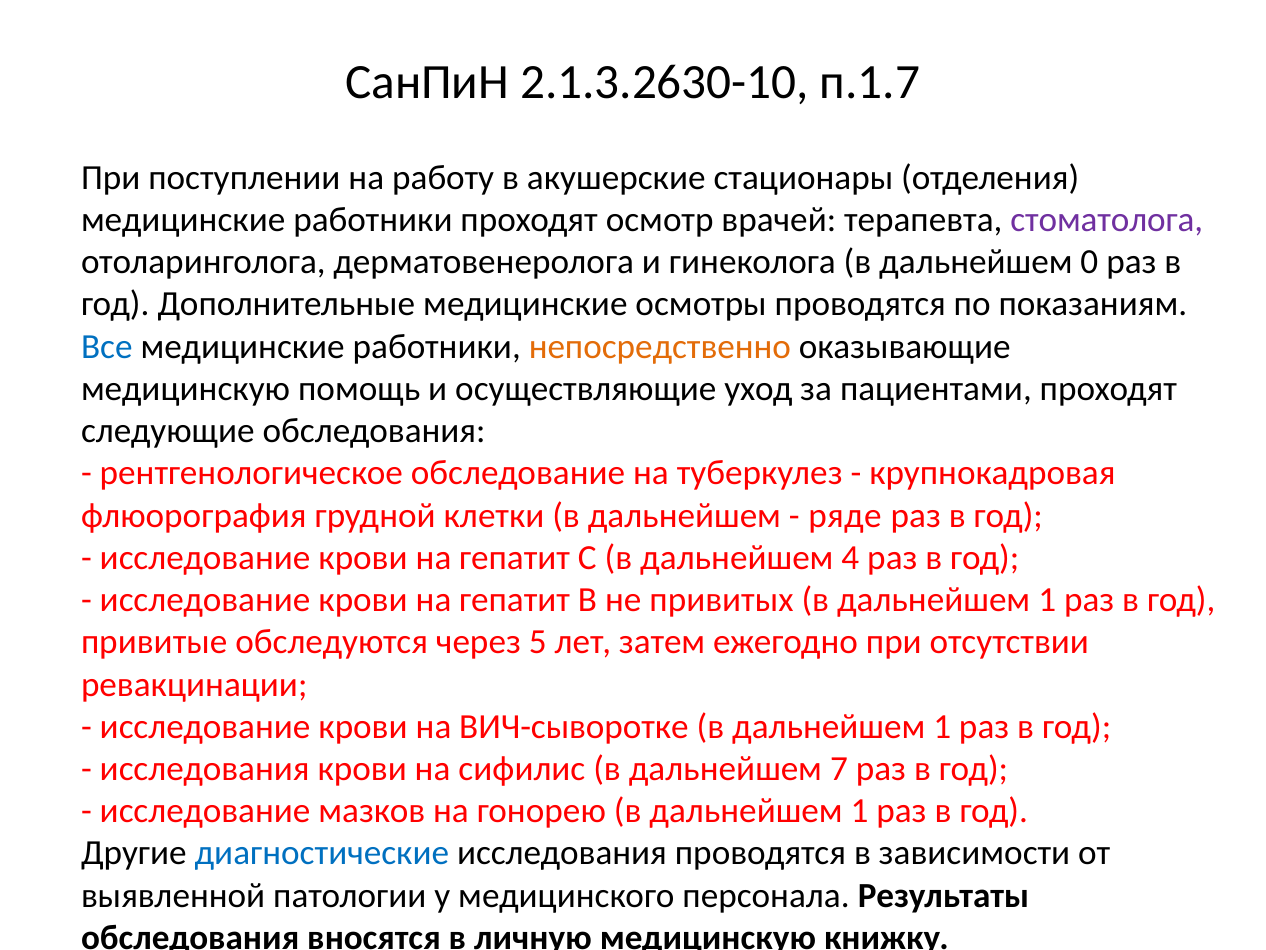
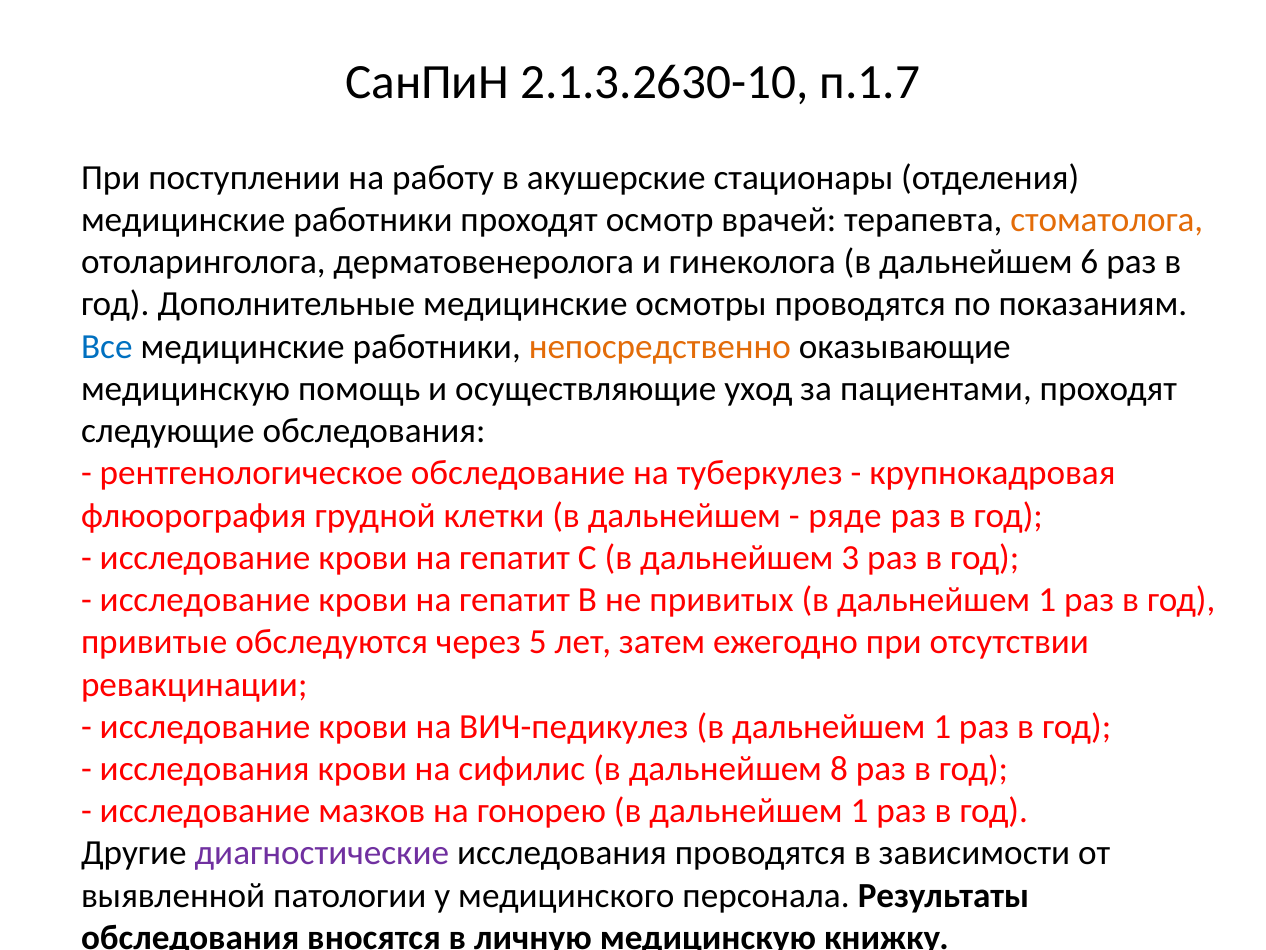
стоматолога colour: purple -> orange (1107, 220)
0: 0 -> 6 (1089, 262)
4: 4 -> 3 (850, 557)
ВИЧ-сыворотке: ВИЧ-сыворотке -> ВИЧ-педикулез (574, 726)
7: 7 -> 8 (839, 768)
диагностические colour: blue -> purple (322, 853)
